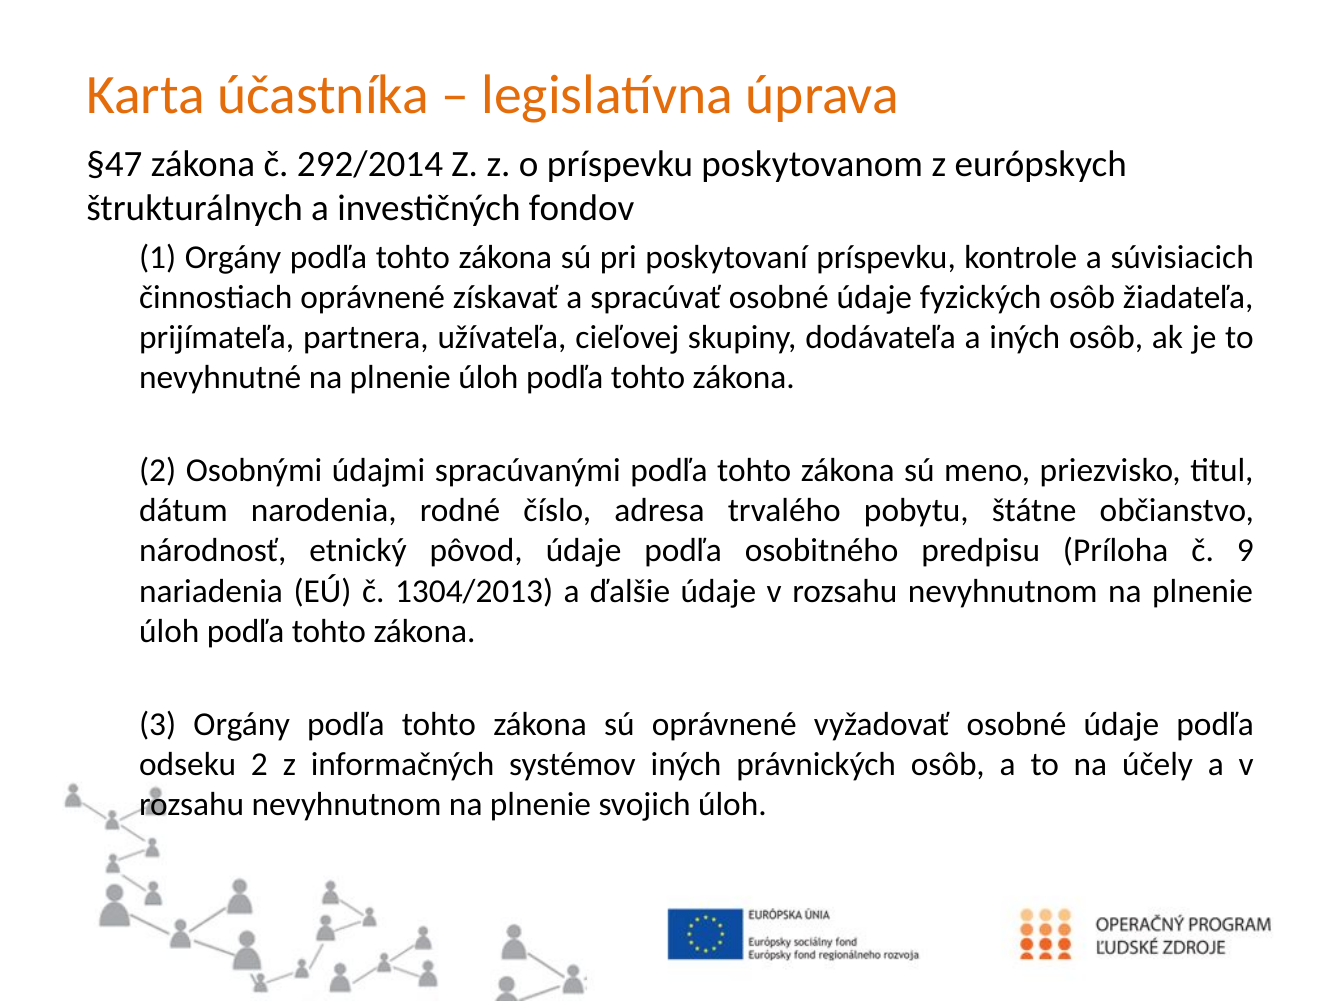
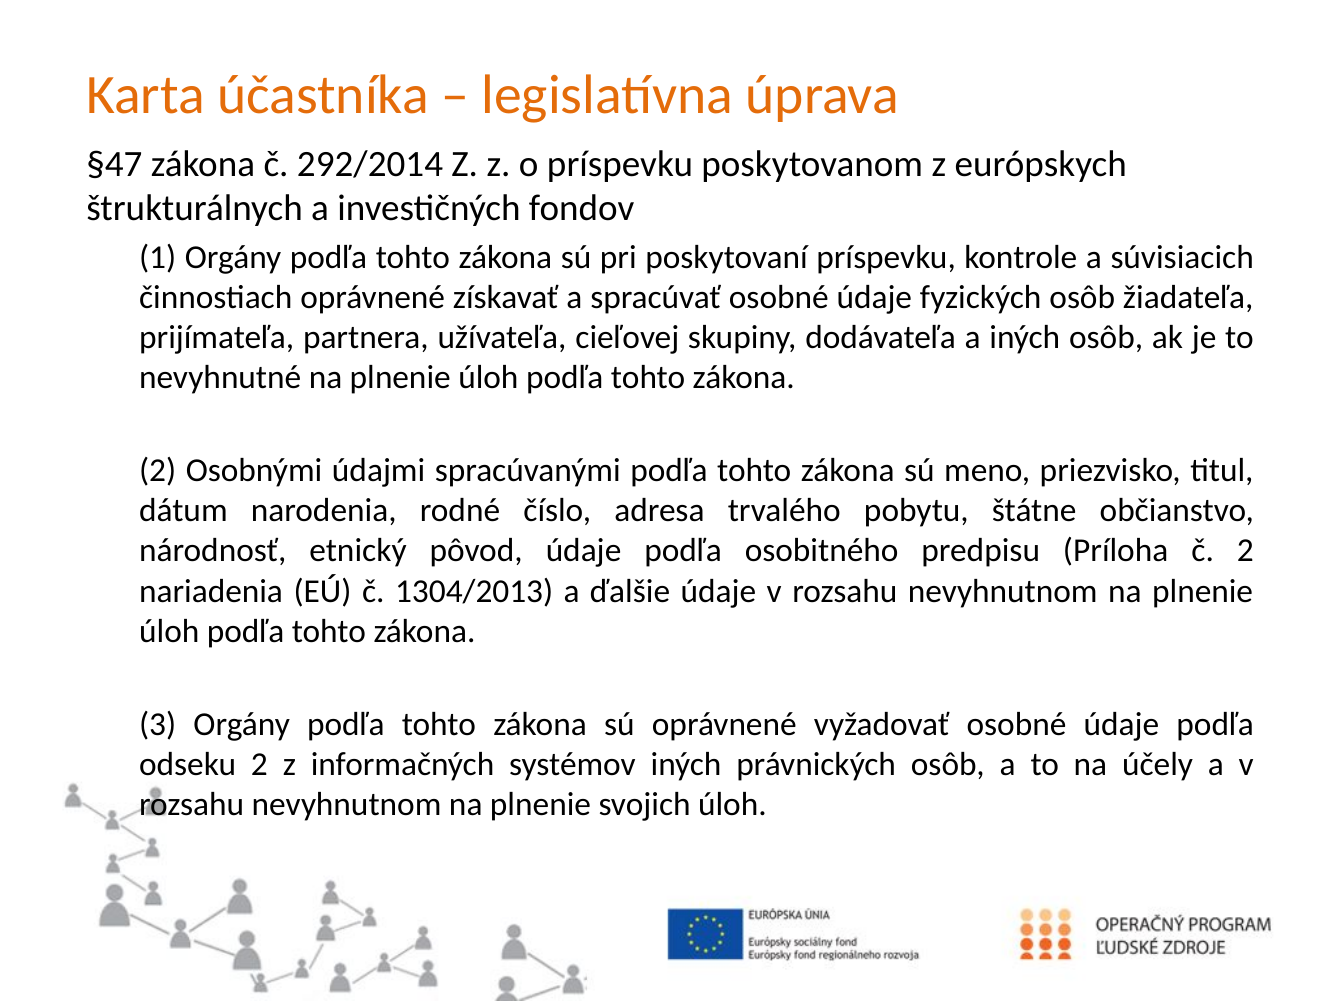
č 9: 9 -> 2 (1245, 551)
